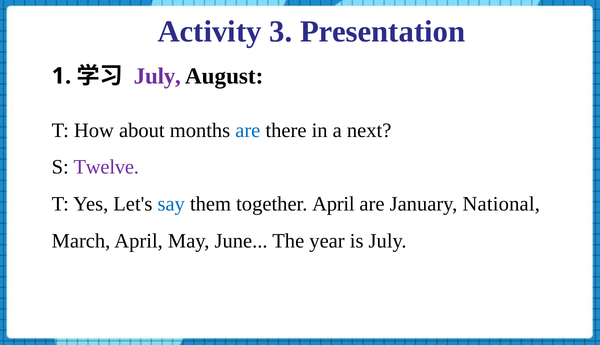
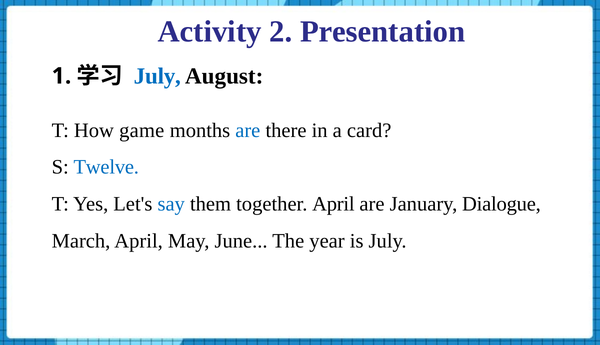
3: 3 -> 2 (281, 32)
July colour: purple -> blue (157, 76)
about: about -> game (142, 130)
next: next -> card (369, 130)
Twelve colour: purple -> blue (106, 167)
National: National -> Dialogue (501, 204)
